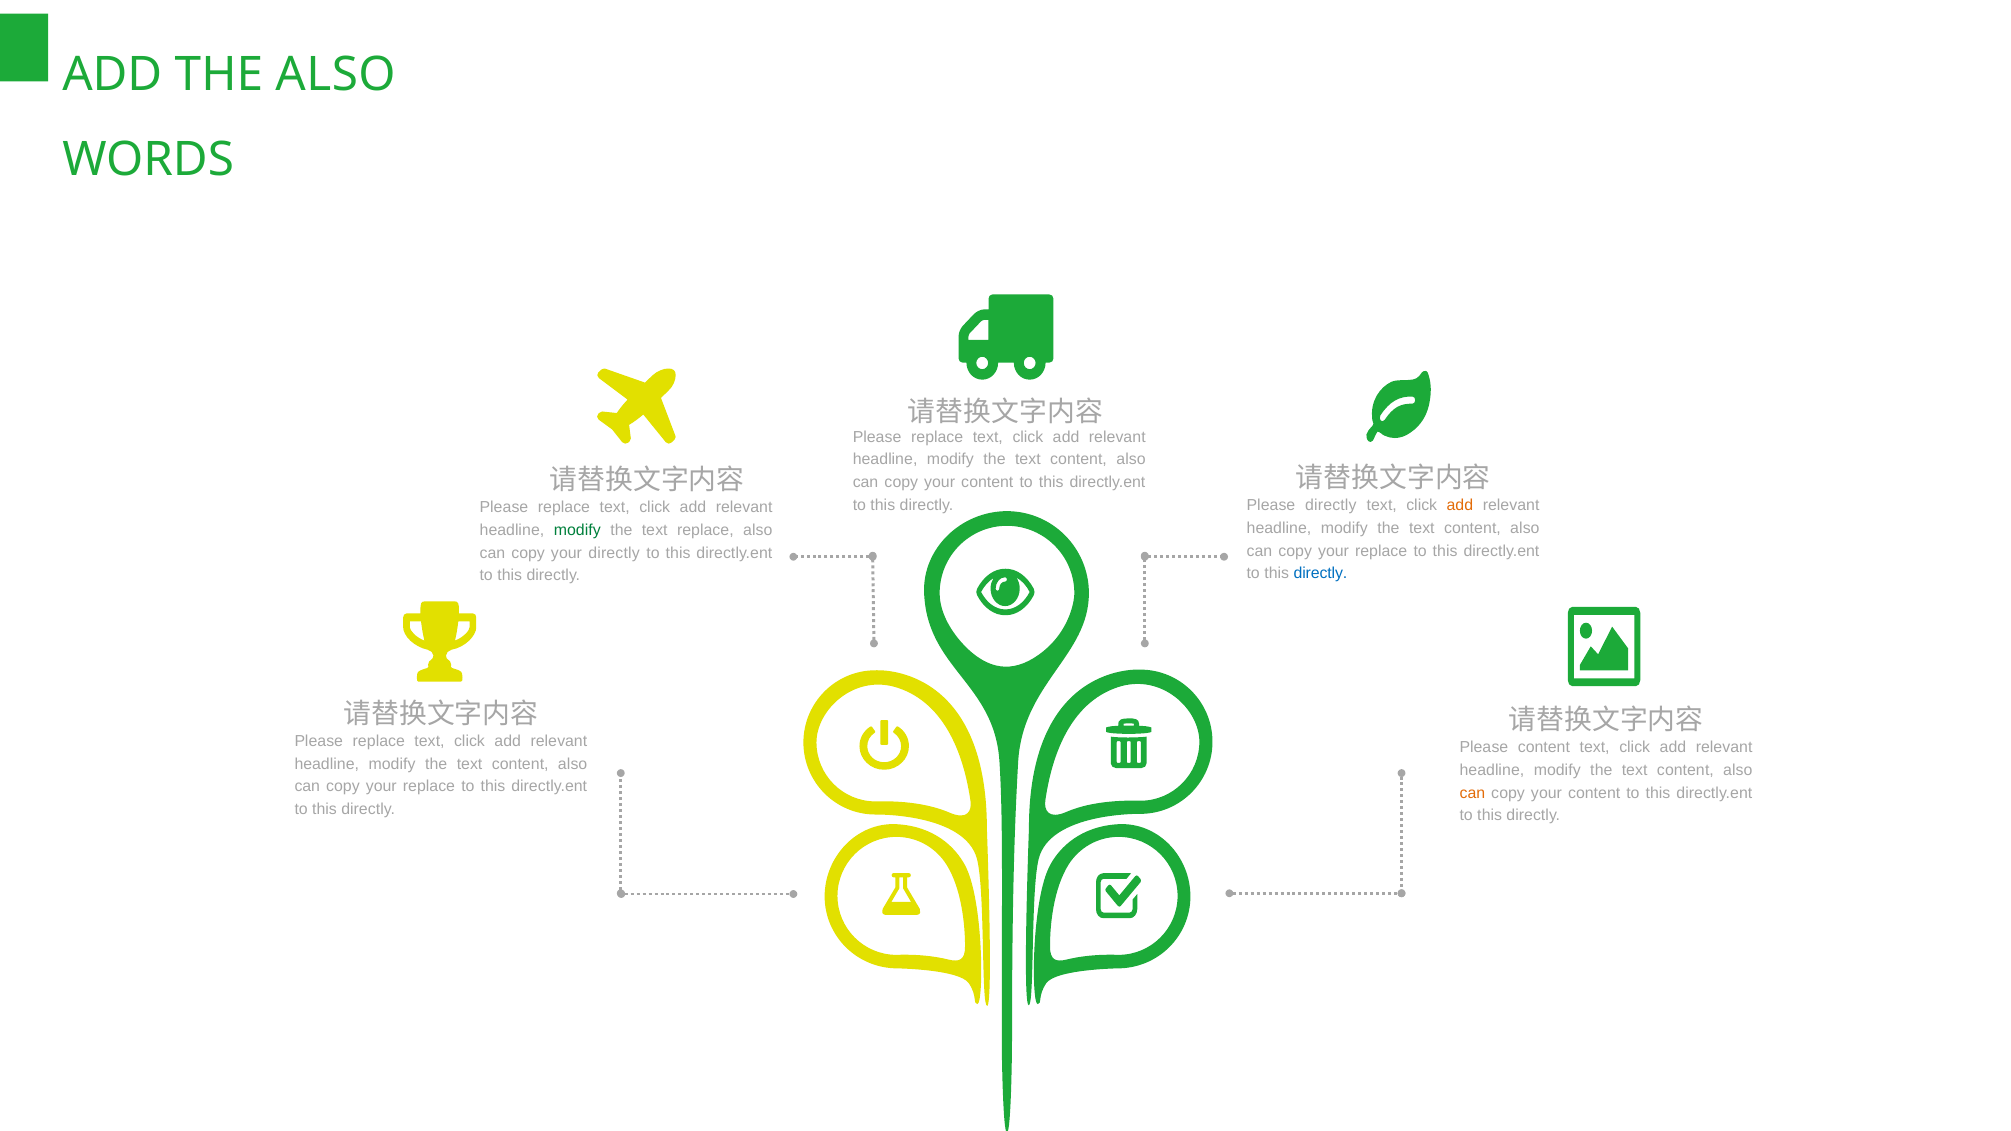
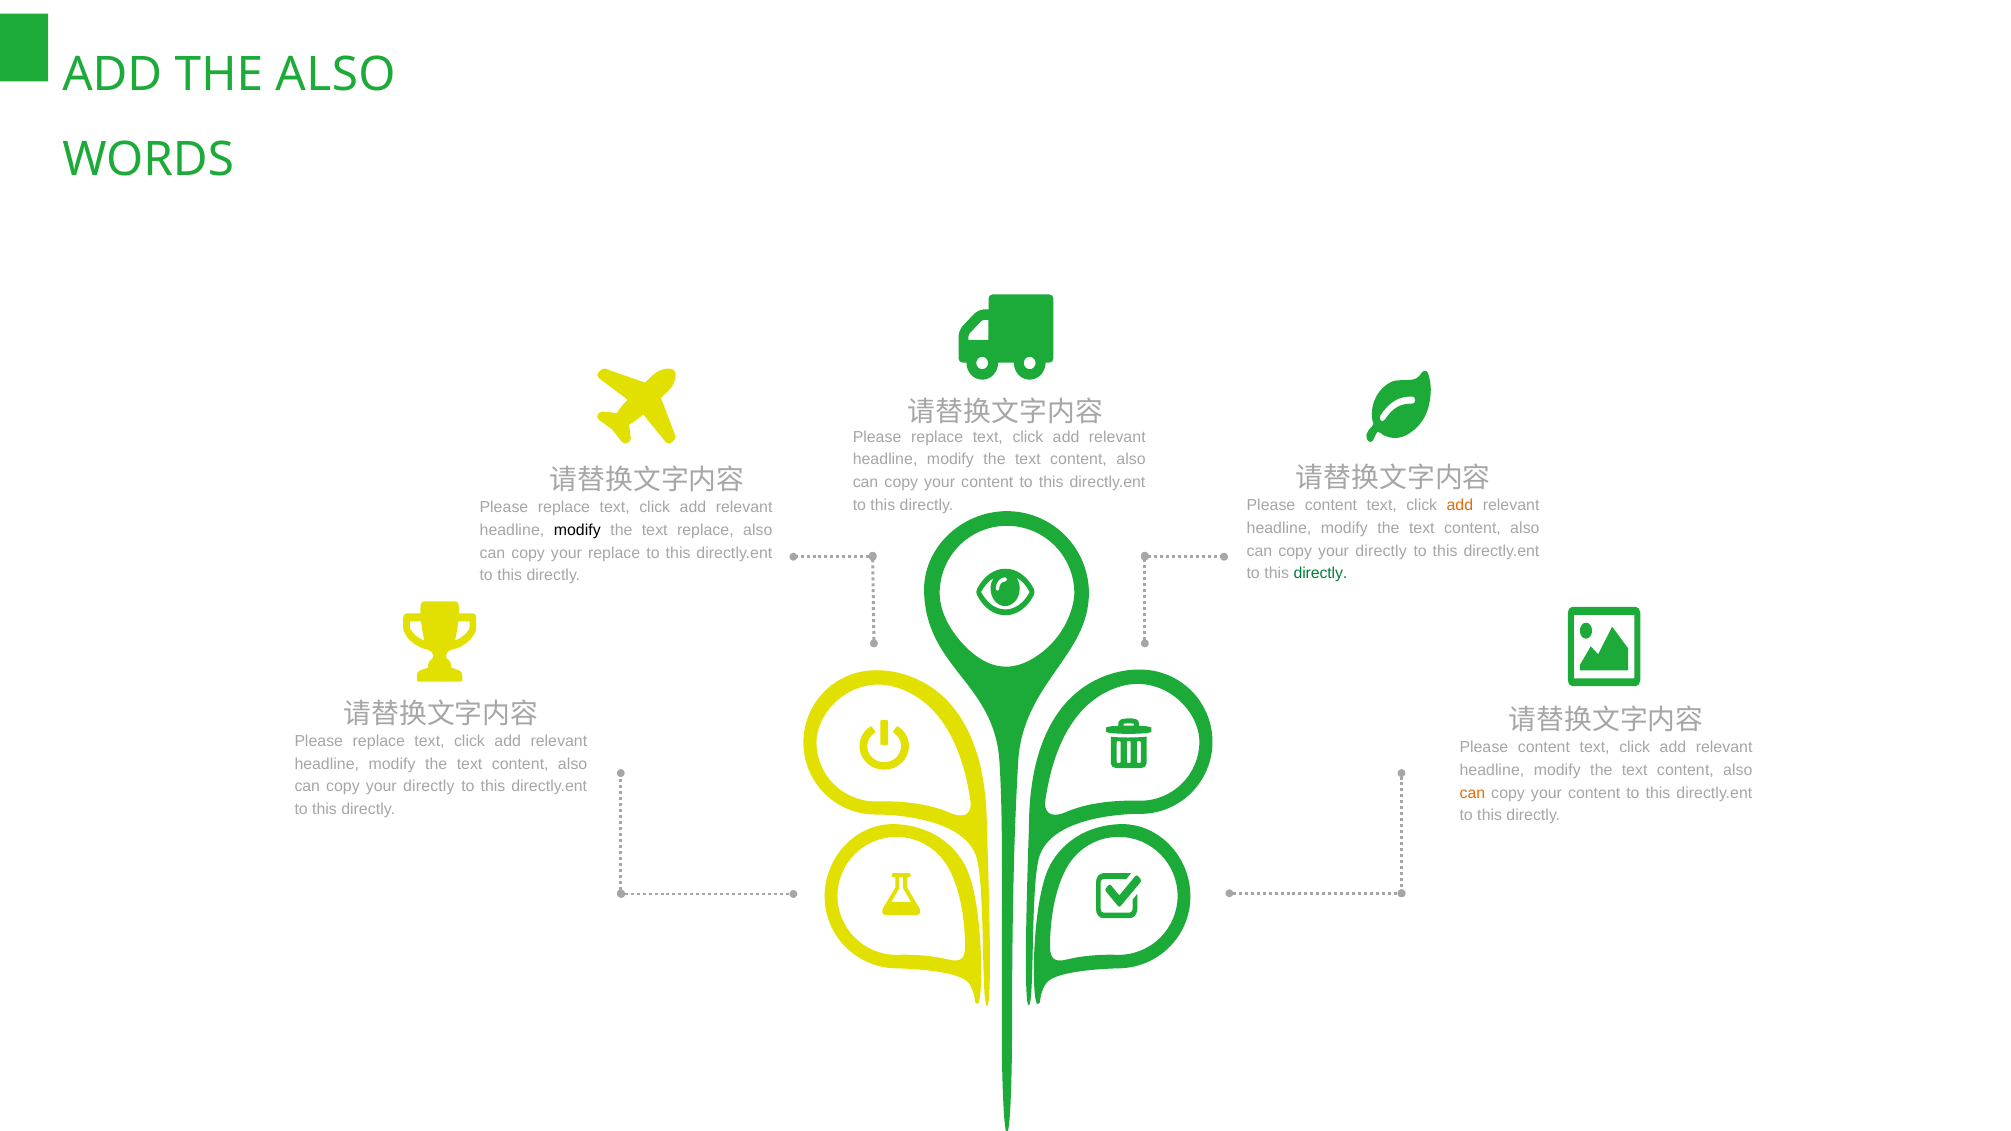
directly: directly -> content (1331, 505)
modify colour: green -> black (577, 530)
replace: replace -> directly (1381, 551)
your directly: directly -> replace (614, 553)
directly colour: blue -> green (1320, 574)
replace: replace -> directly (429, 787)
